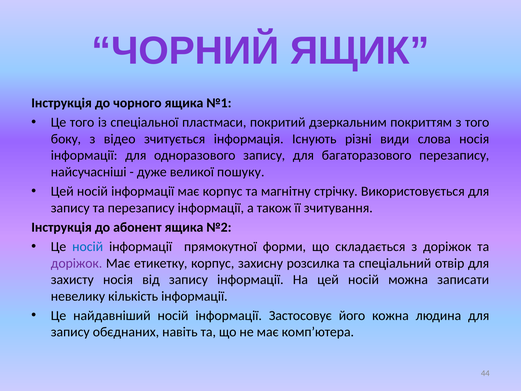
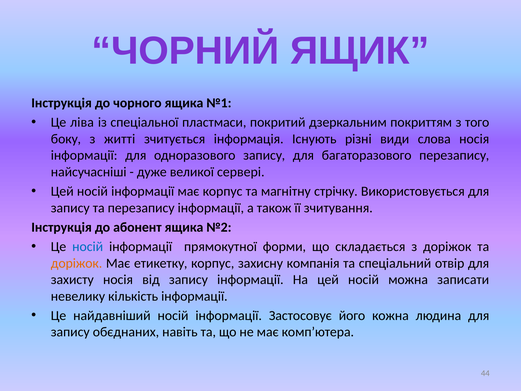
Це того: того -> ліва (82, 122)
відео: відео -> житті (120, 139)
пошуку: пошуку -> сервері (241, 172)
доріжок colour: purple -> orange (77, 263)
розсилка: розсилка -> компанія (313, 263)
